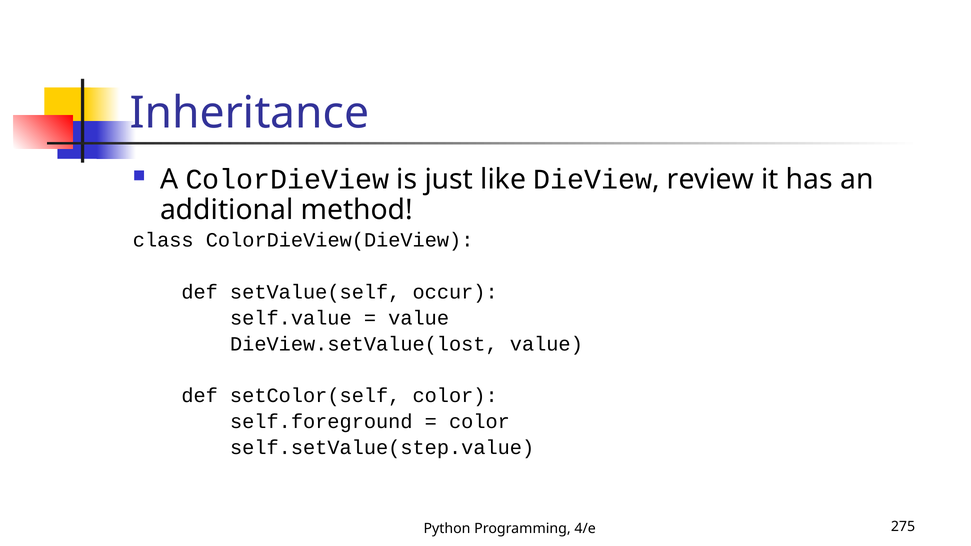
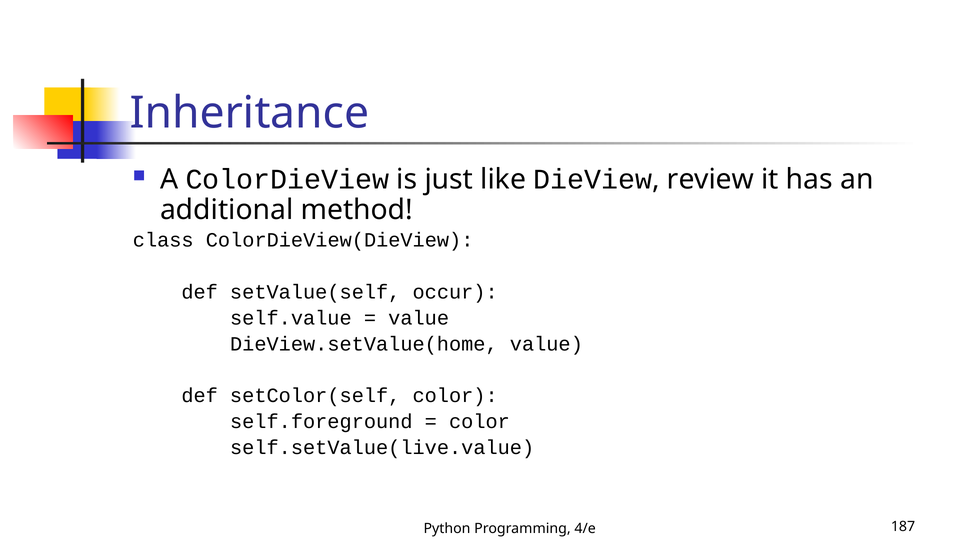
DieView.setValue(lost: DieView.setValue(lost -> DieView.setValue(home (364, 344)
self.setValue(step.value: self.setValue(step.value -> self.setValue(live.value (382, 447)
275: 275 -> 187 (903, 527)
